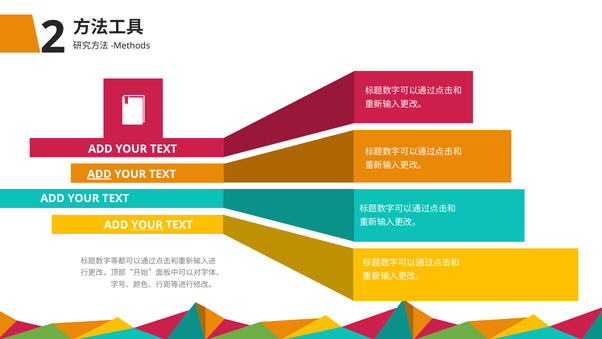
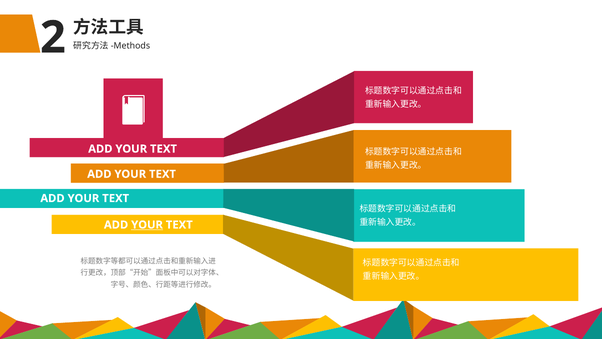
ADD underline: present -> none (99, 174)
